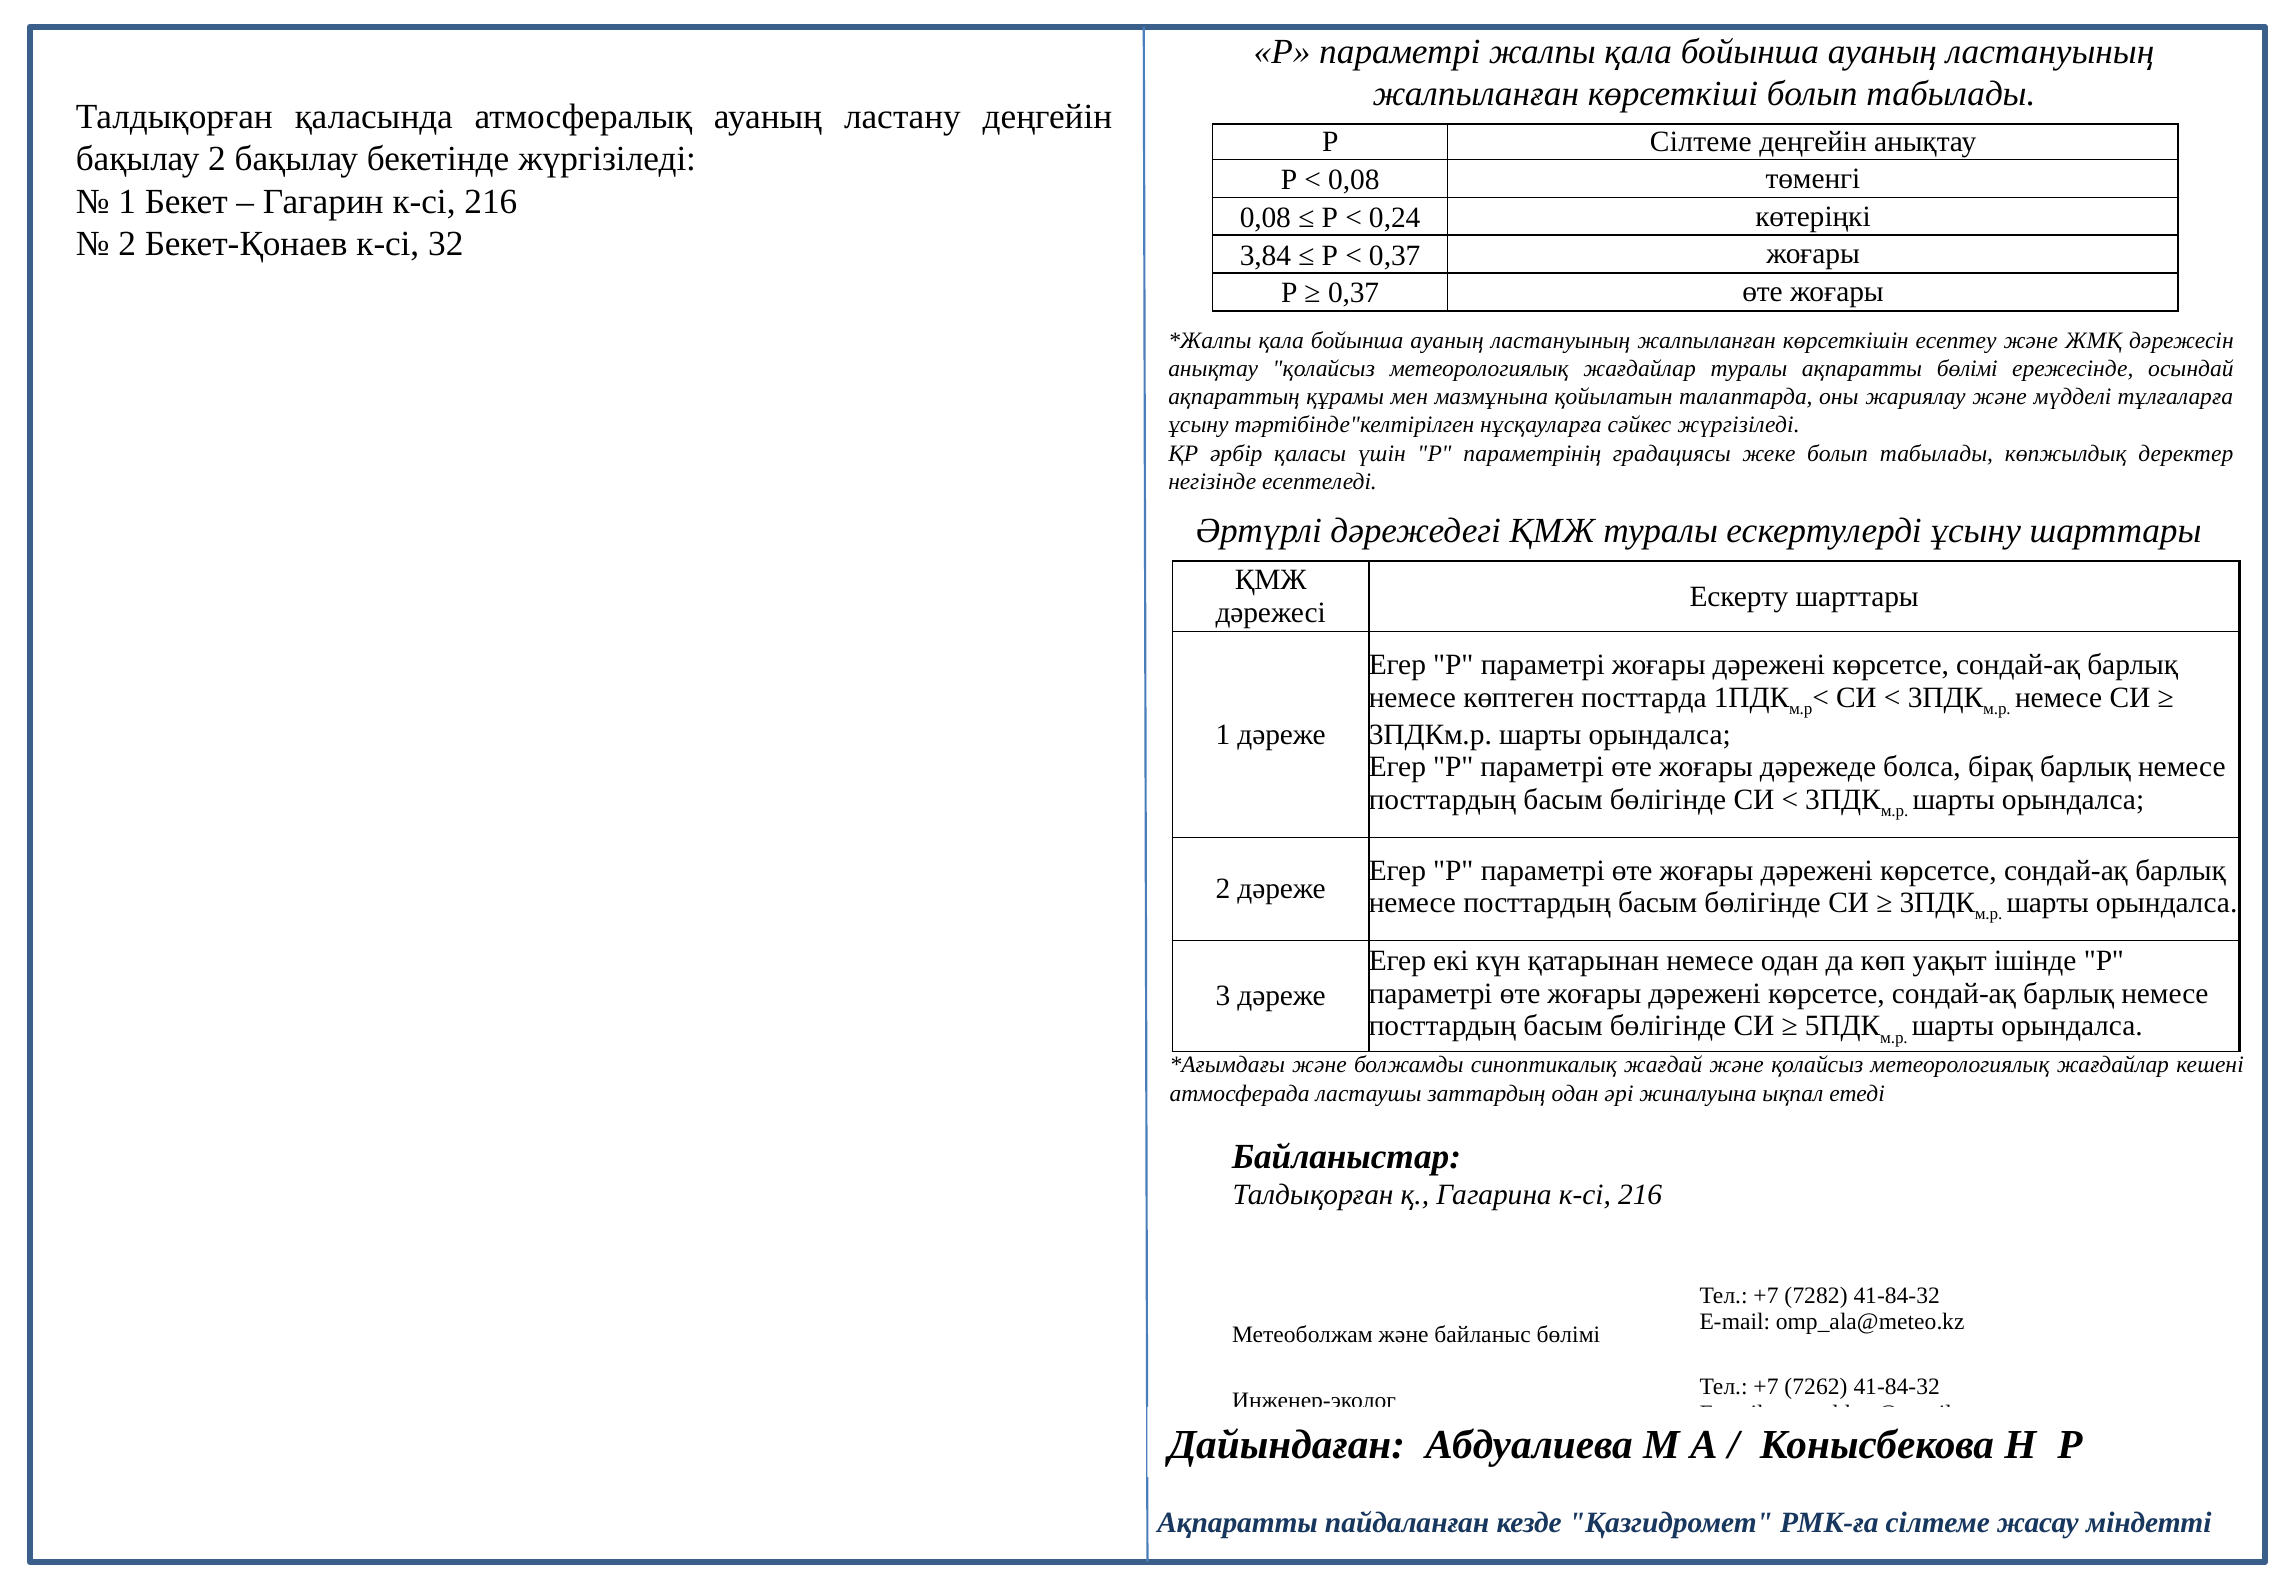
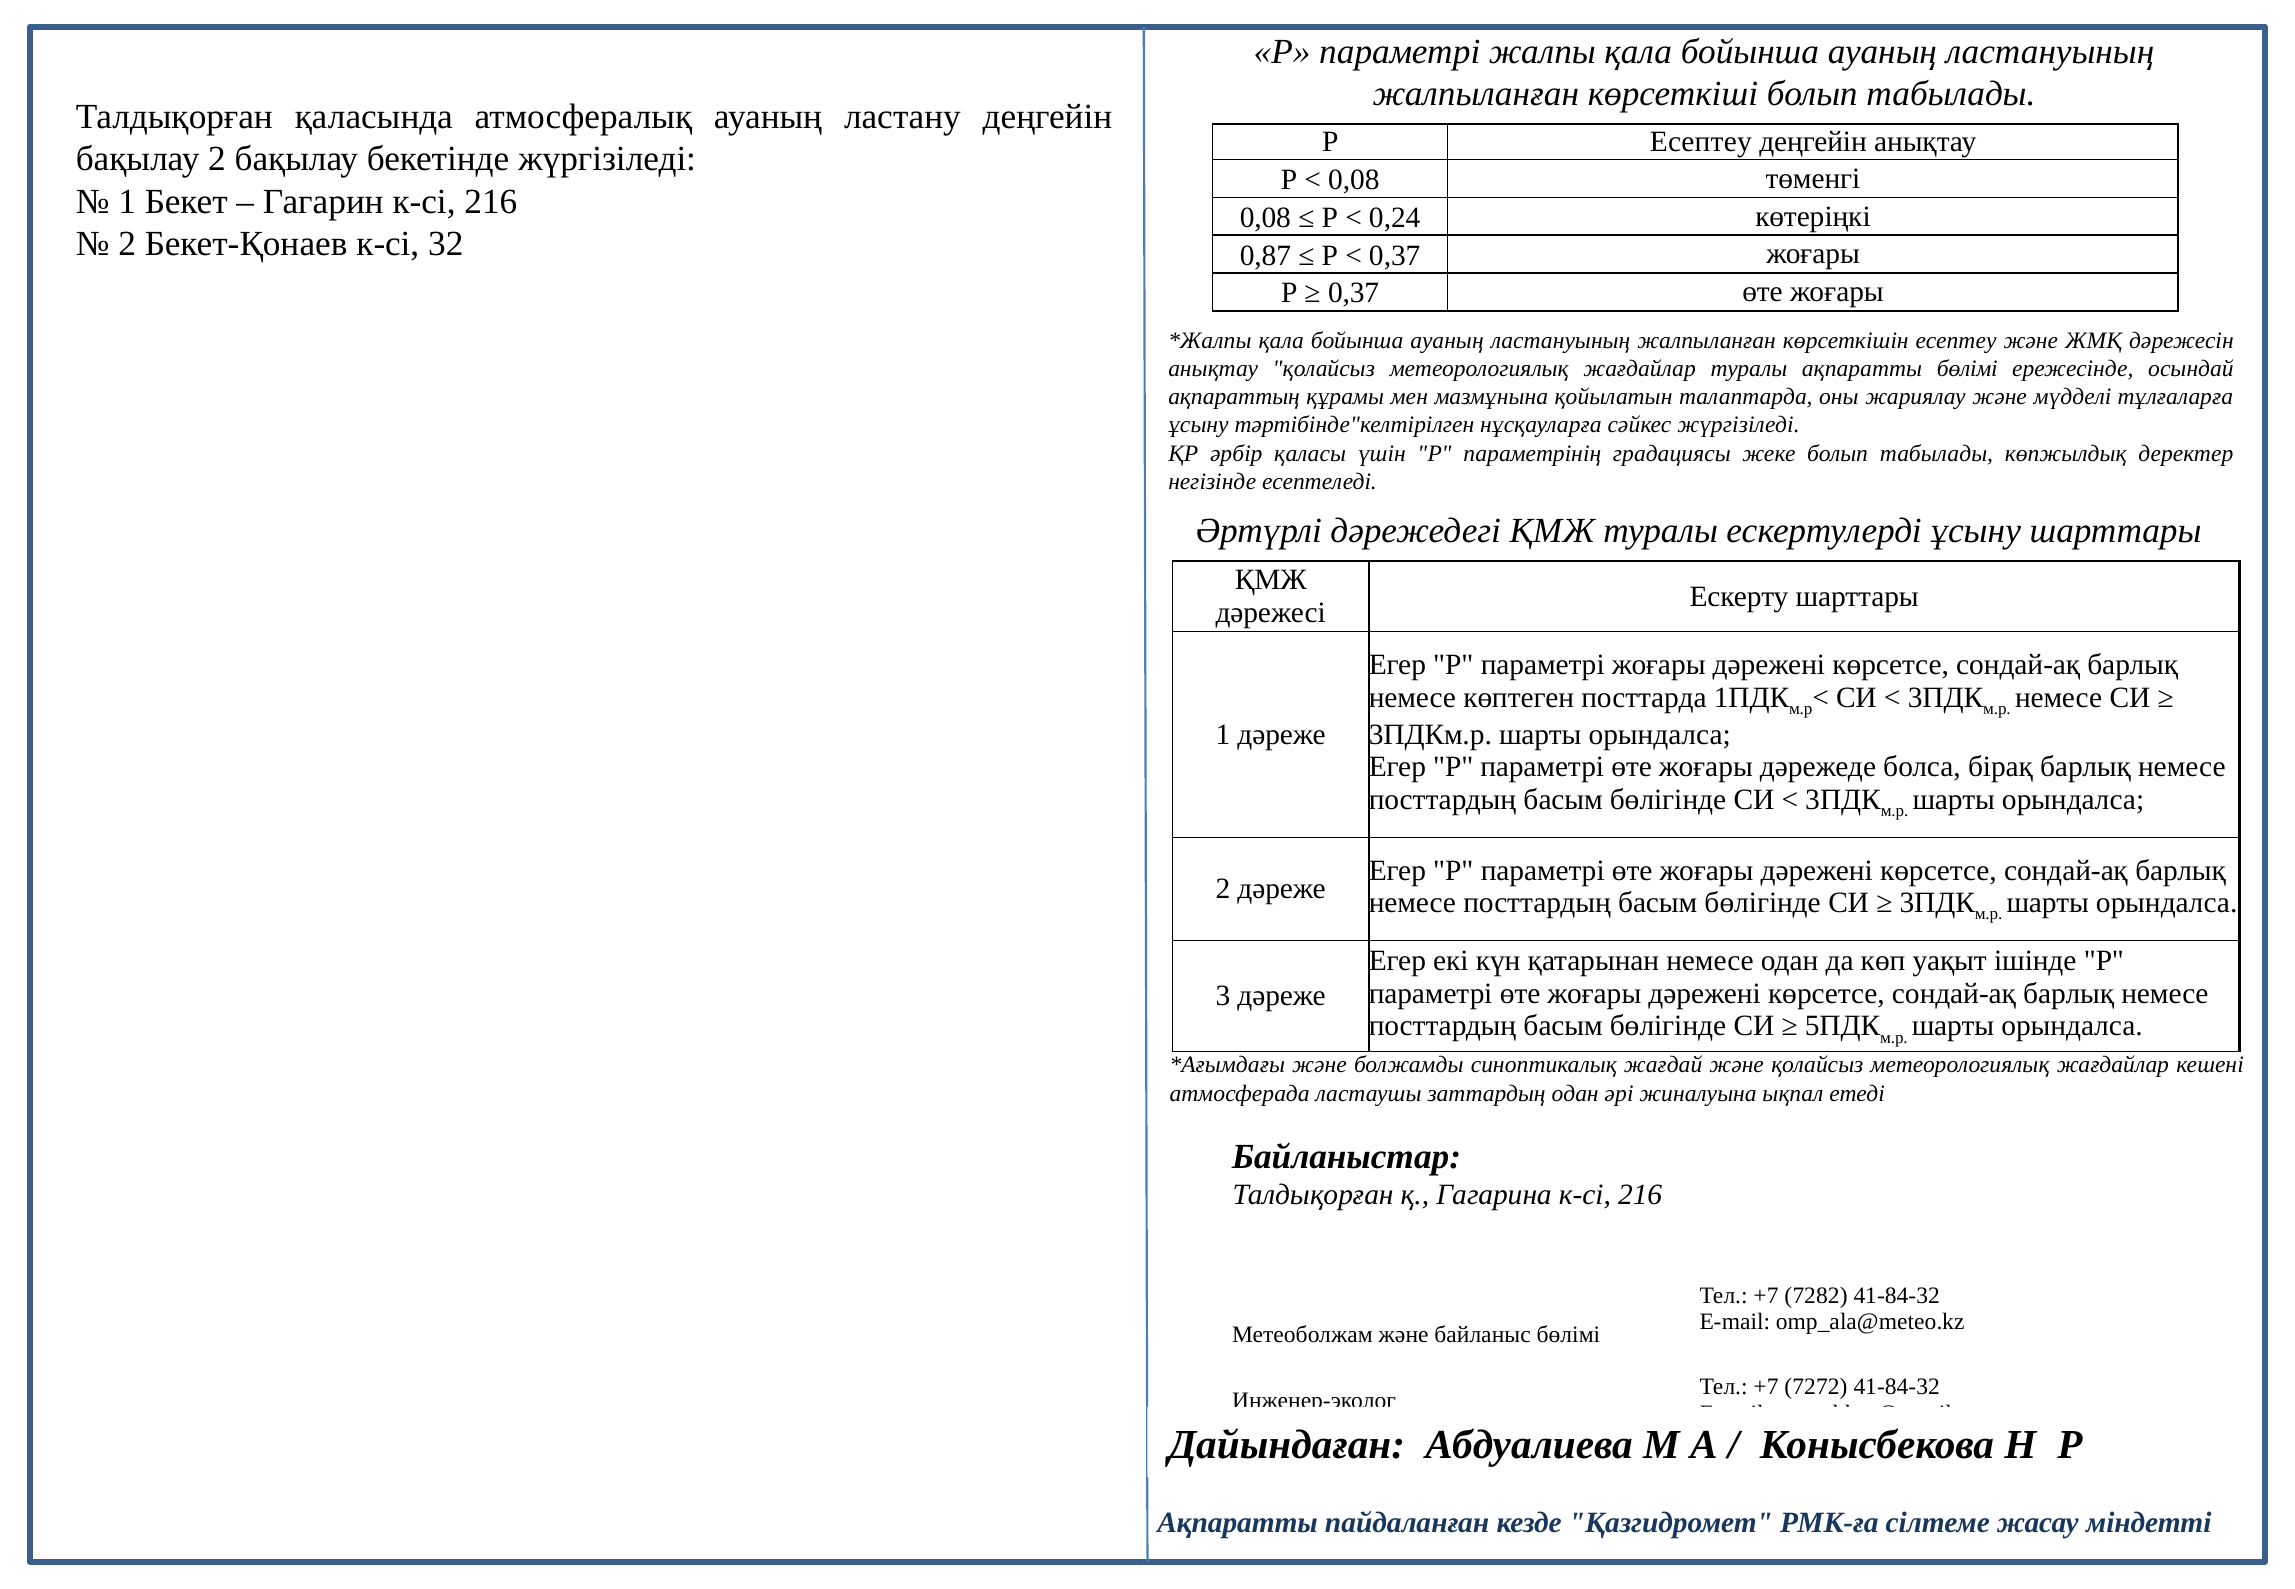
Р Сілтеме: Сілтеме -> Есептеу (1701, 142)
3,84: 3,84 -> 0,87 (1265, 255)
7262: 7262 -> 7272 (1816, 1387)
